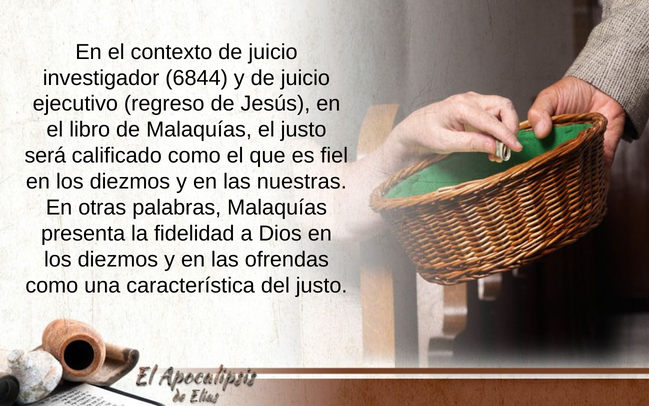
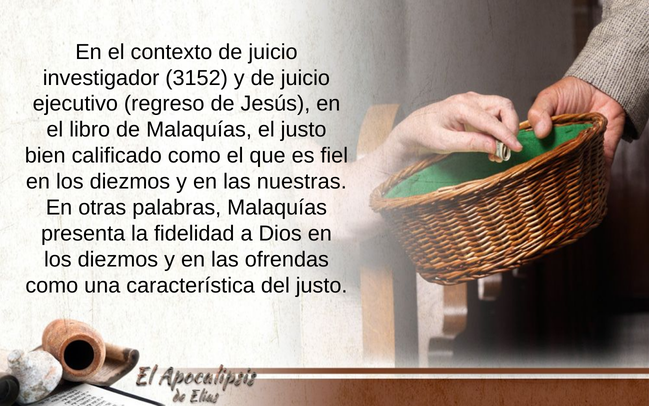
6844: 6844 -> 3152 (197, 78)
será: será -> bien (45, 156)
